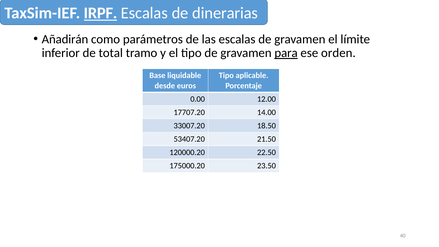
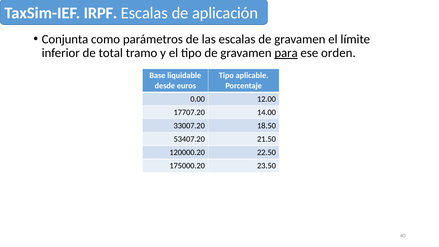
IRPF underline: present -> none (100, 13)
dinerarias: dinerarias -> aplicación (225, 13)
Añadirán: Añadirán -> Conjunta (65, 39)
